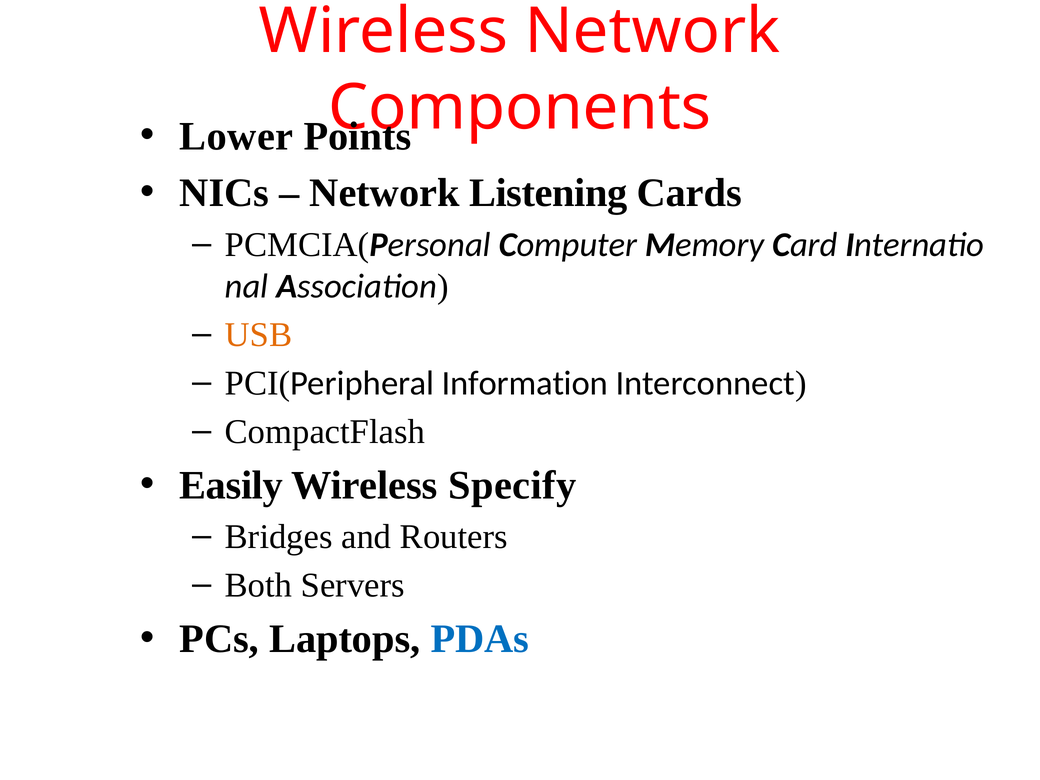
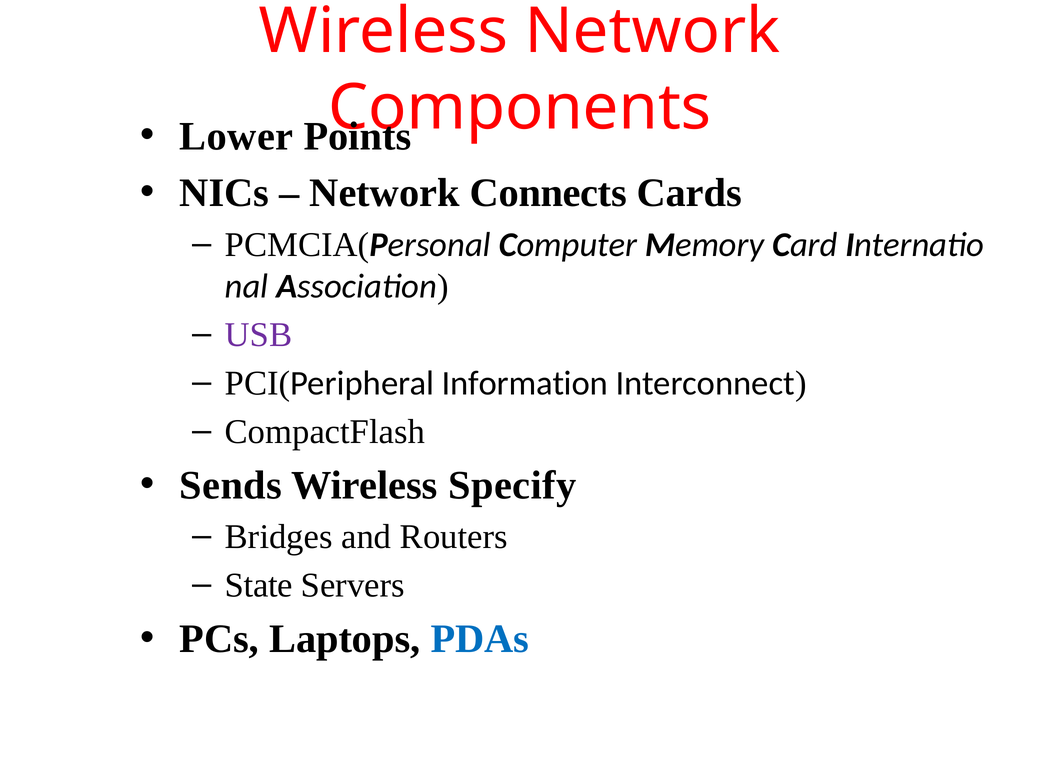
Listening: Listening -> Connects (548, 193)
USB colour: orange -> purple (259, 335)
Easily: Easily -> Sends (231, 485)
Both: Both -> State (259, 585)
